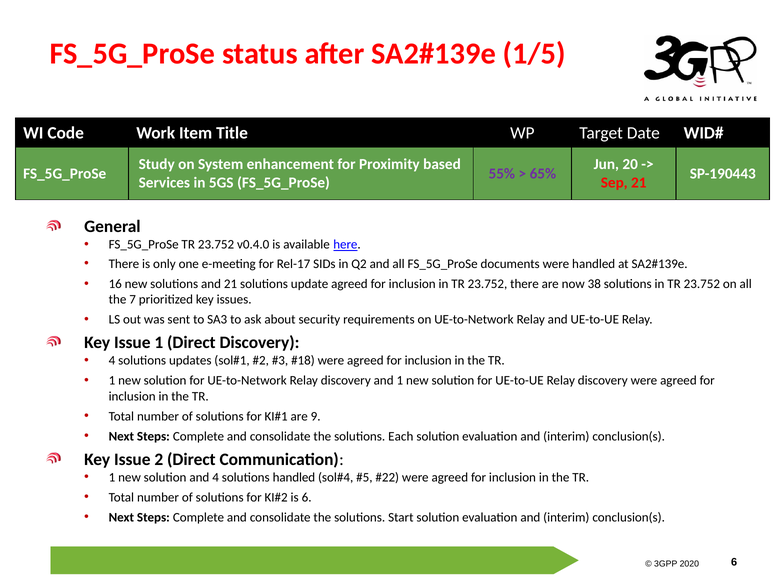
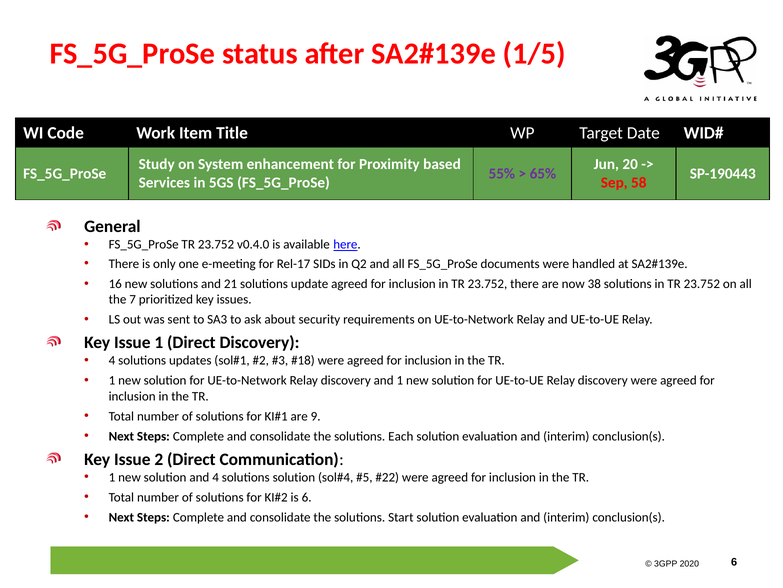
Sep 21: 21 -> 58 (639, 183)
solutions handled: handled -> solution (294, 477)
